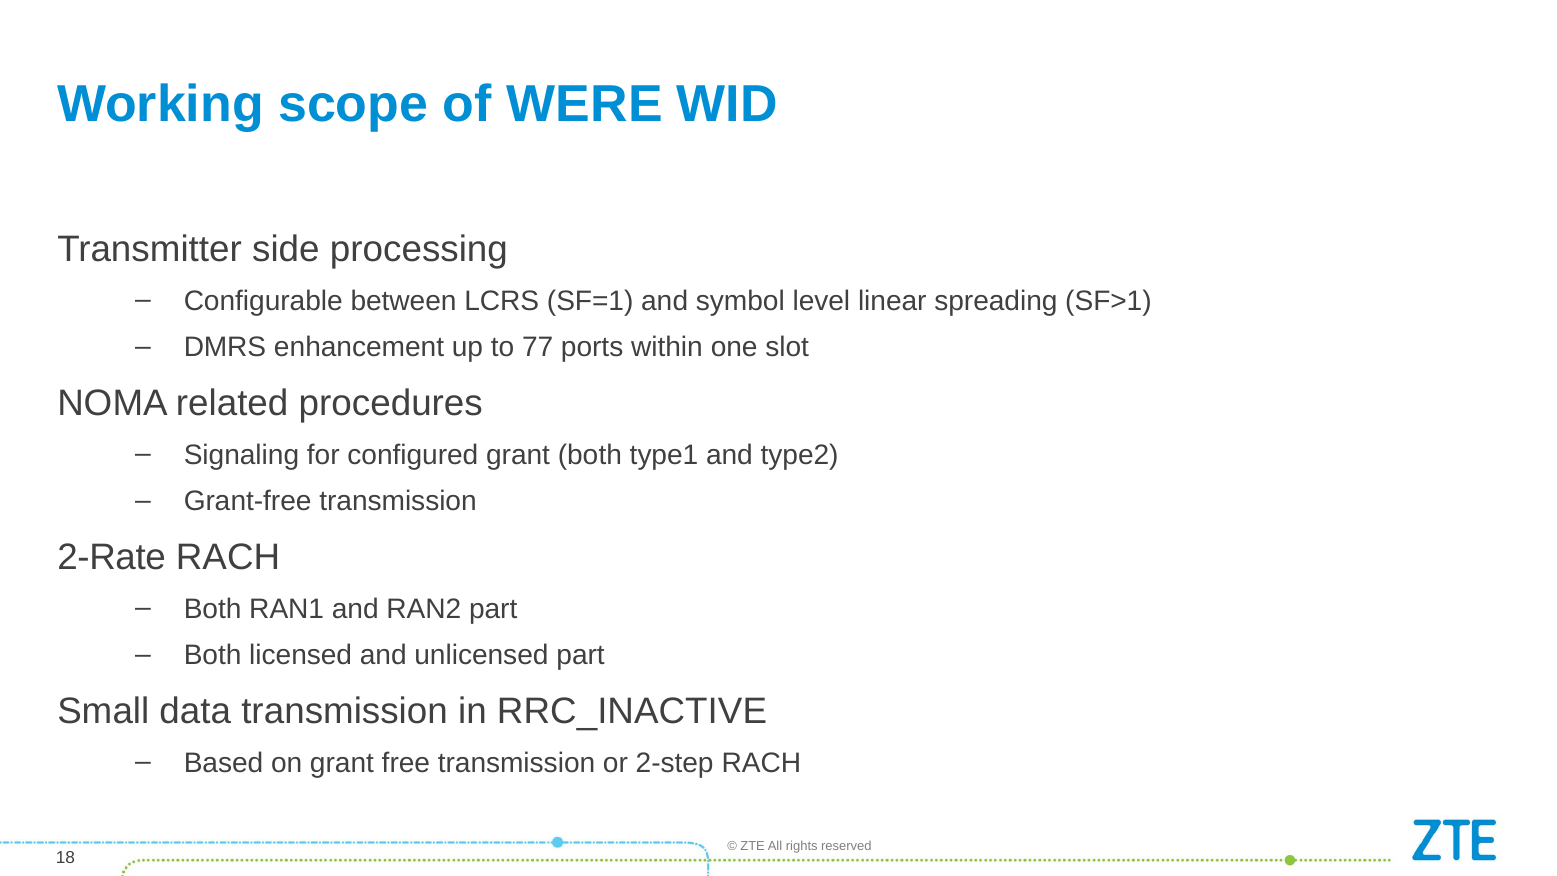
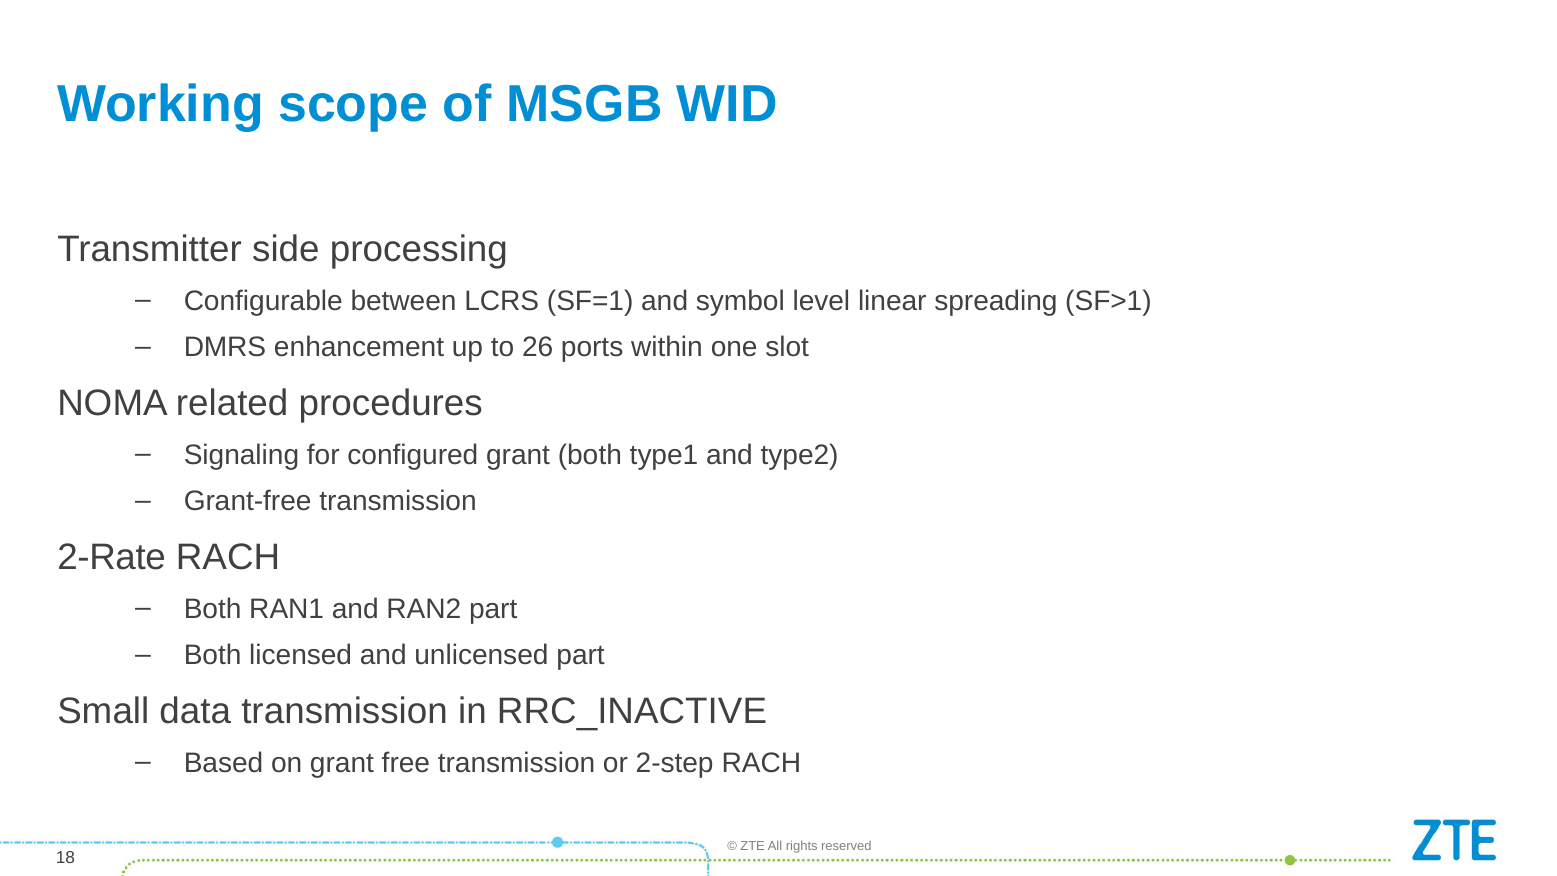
WERE: WERE -> MSGB (585, 105)
77: 77 -> 26 (538, 347)
